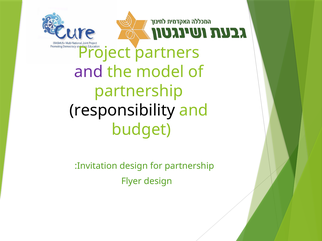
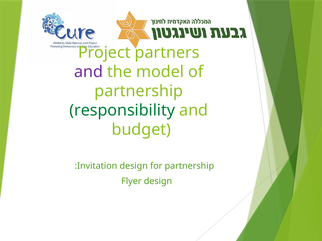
responsibility colour: black -> green (122, 111)
